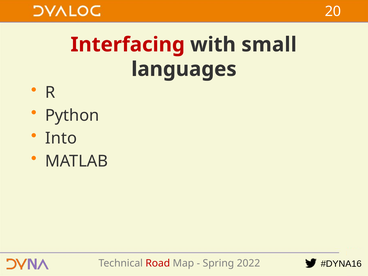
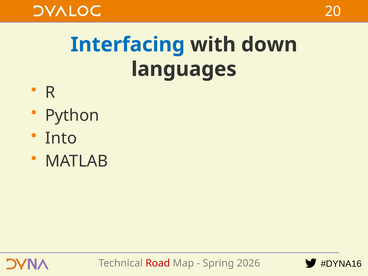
Interfacing colour: red -> blue (128, 45)
small: small -> down (269, 45)
2022: 2022 -> 2026 (248, 263)
